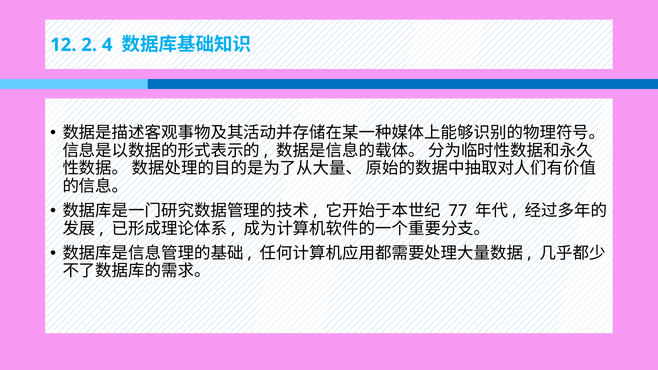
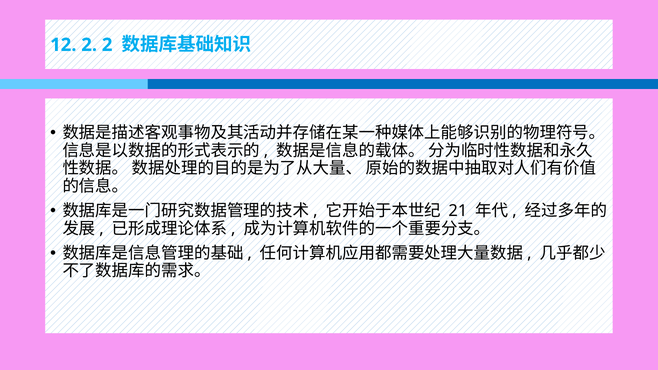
2 4: 4 -> 2 (107, 45)
77: 77 -> 21 (458, 211)
